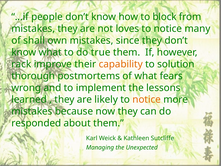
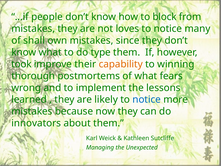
true: true -> type (101, 52)
rack: rack -> took (21, 64)
solution: solution -> winning (176, 64)
notice colour: orange -> blue (147, 99)
responded: responded -> innovators (36, 123)
